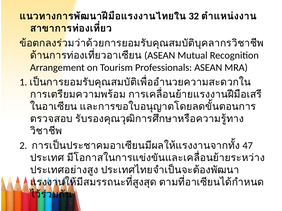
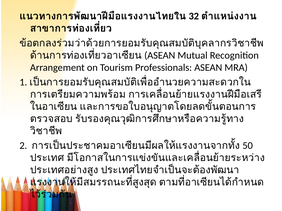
47: 47 -> 50 (248, 146)
